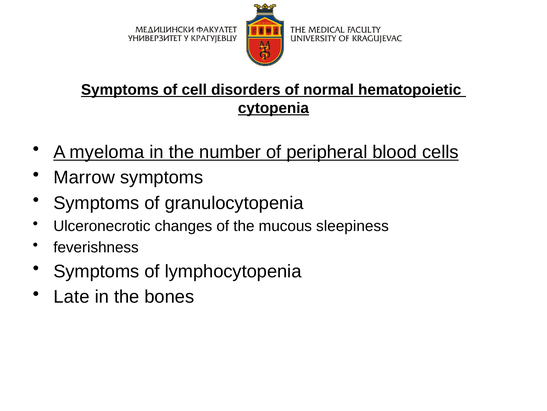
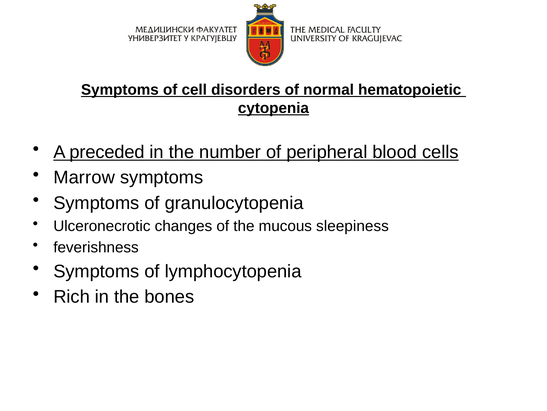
myeloma: myeloma -> preceded (107, 152)
Late: Late -> Rich (72, 296)
